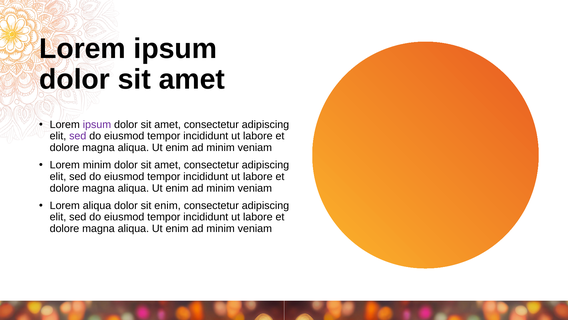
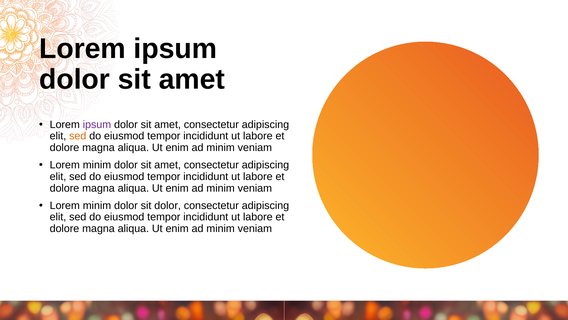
sed colour: purple -> orange (78, 136)
aliqua: aliqua -> minim (97, 205)
sit enim: enim -> dolor (168, 205)
